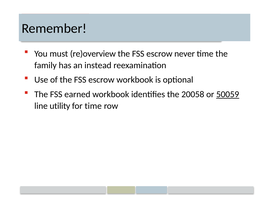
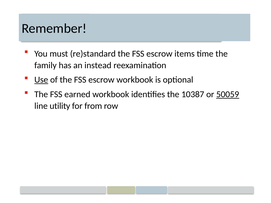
re)overview: re)overview -> re)standard (93, 54)
never: never -> items (185, 54)
Use underline: none -> present (41, 80)
20058: 20058 -> 10387 (193, 95)
for time: time -> from (93, 106)
